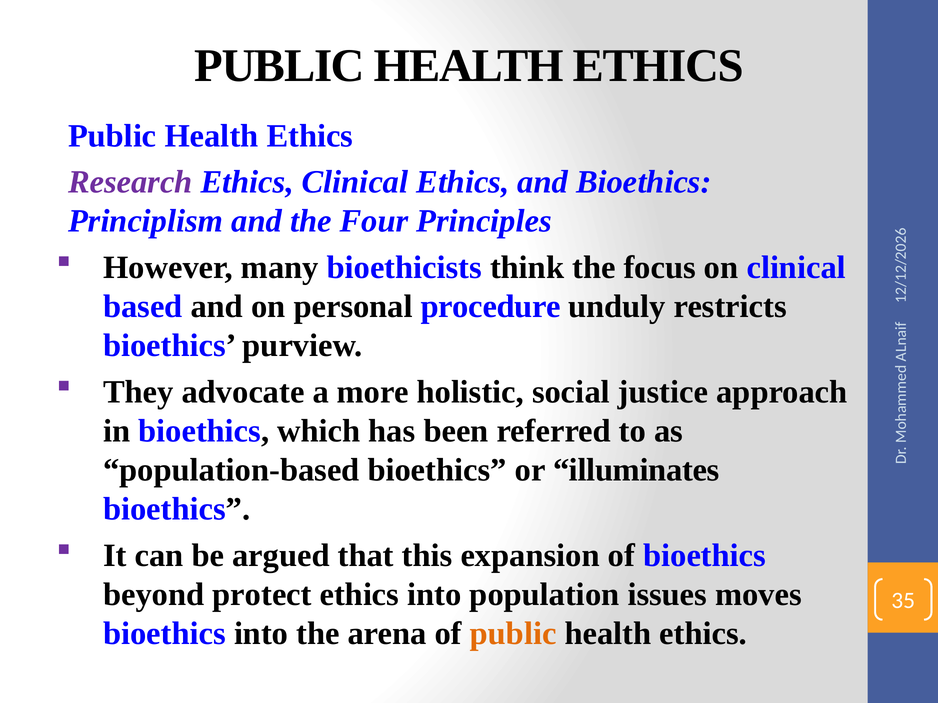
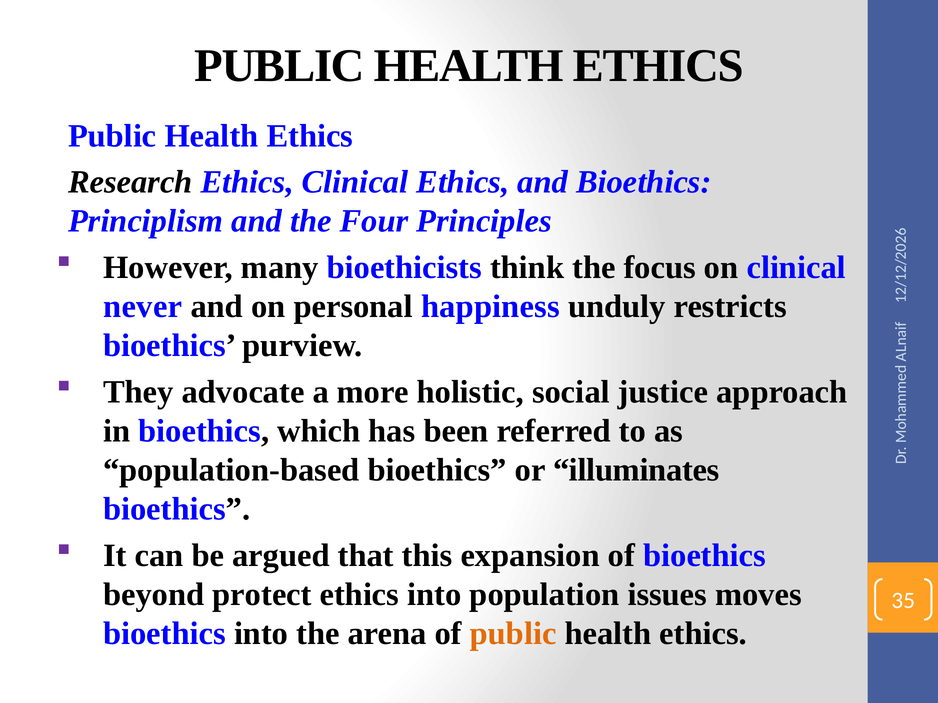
Research colour: purple -> black (130, 182)
based: based -> never (143, 307)
procedure: procedure -> happiness (490, 307)
